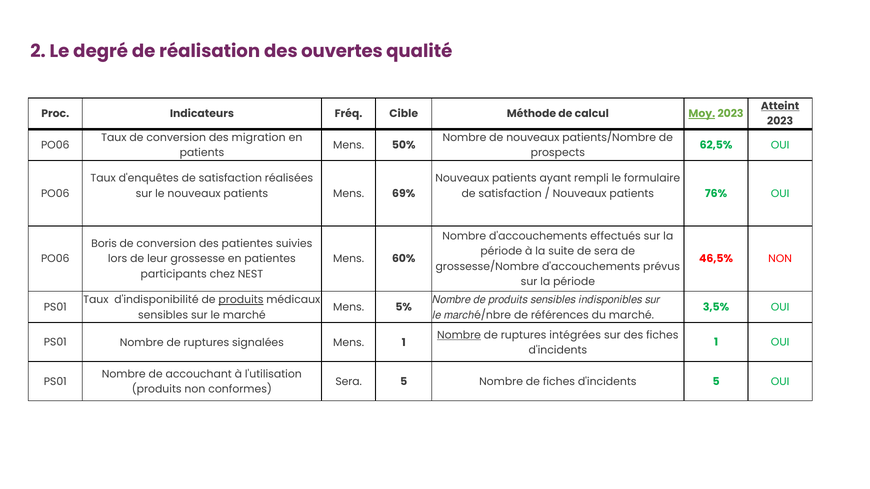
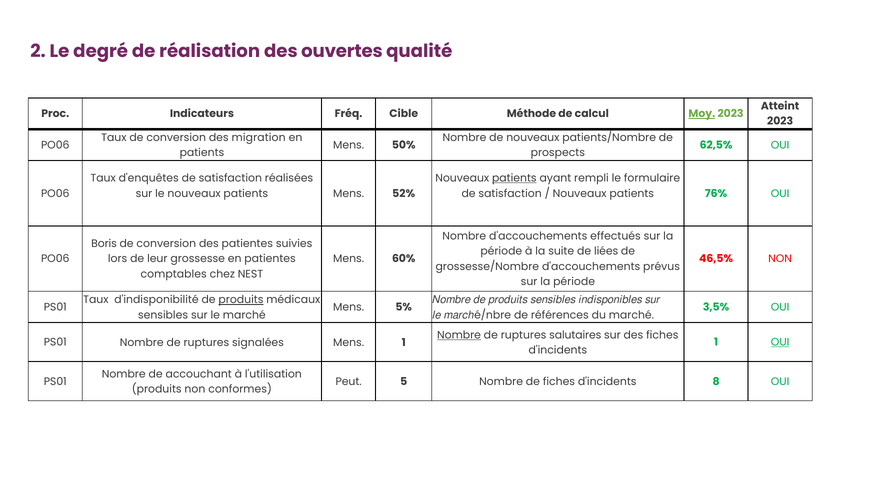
Atteint underline: present -> none (780, 106)
patients underline: none -> present (514, 178)
69%: 69% -> 52% (404, 194)
de sera: sera -> liées (606, 251)
participants: participants -> comptables (174, 274)
intégrées: intégrées -> salutaires (575, 335)
OUI underline: none -> present (780, 342)
Sera: Sera -> Peut (349, 382)
d'incidents 5: 5 -> 8 (716, 382)
